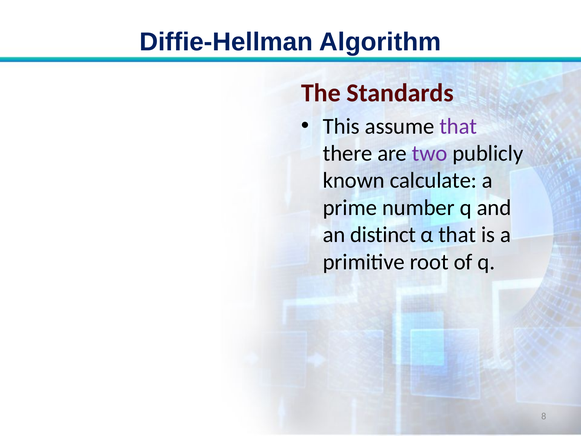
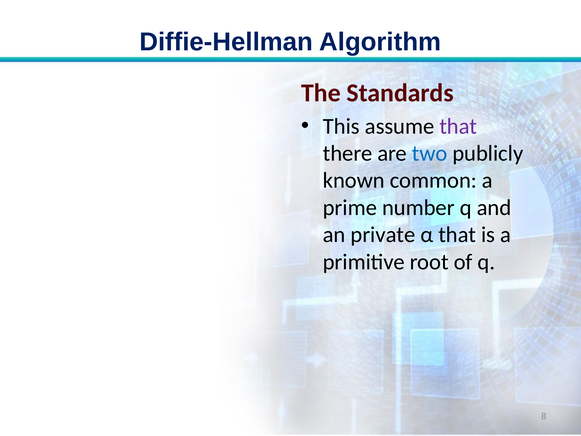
two colour: purple -> blue (430, 153)
calculate: calculate -> common (433, 180)
distinct: distinct -> private (383, 235)
